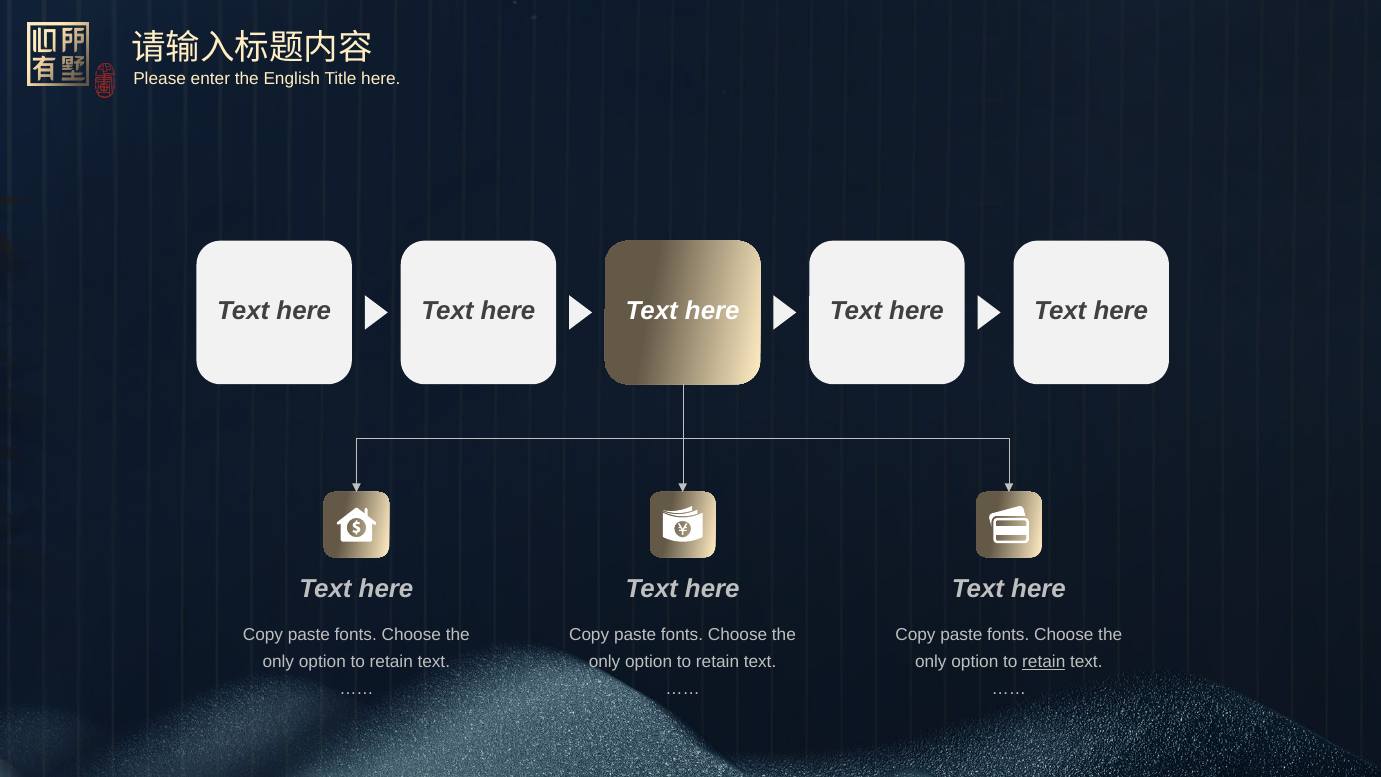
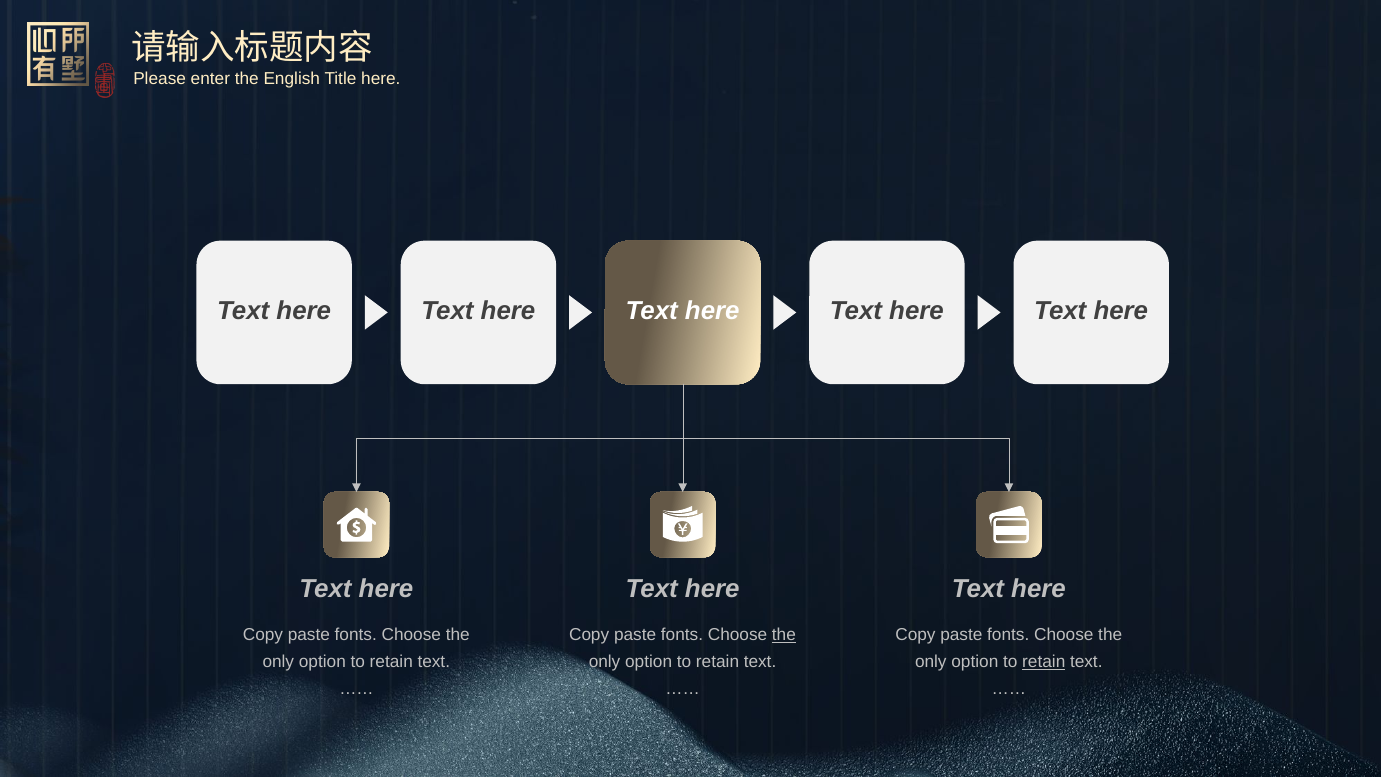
the underline: none -> present (784, 635)
